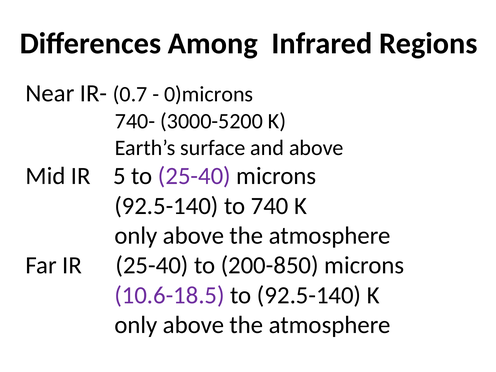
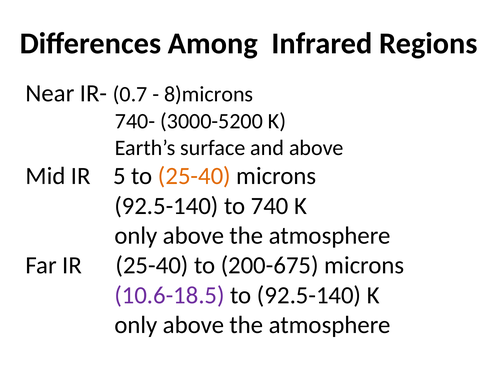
0)microns: 0)microns -> 8)microns (209, 94)
25-40 colour: purple -> orange (194, 176)
200-850: 200-850 -> 200-675 (270, 265)
